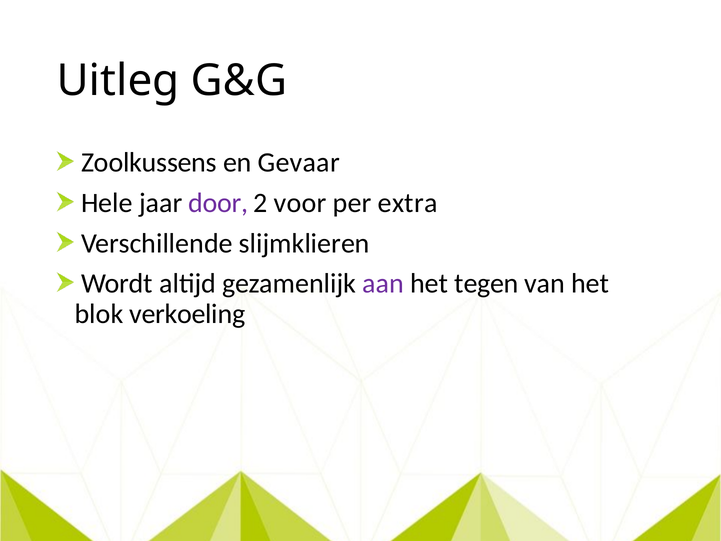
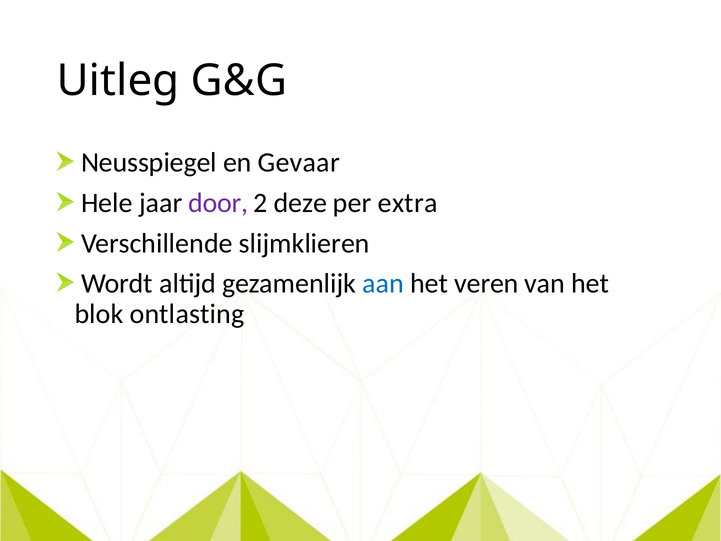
Zoolkussens: Zoolkussens -> Neusspiegel (149, 163)
voor: voor -> deze (300, 203)
aan colour: purple -> blue (383, 283)
tegen: tegen -> veren (486, 283)
verkoeling: verkoeling -> ontlasting (187, 314)
